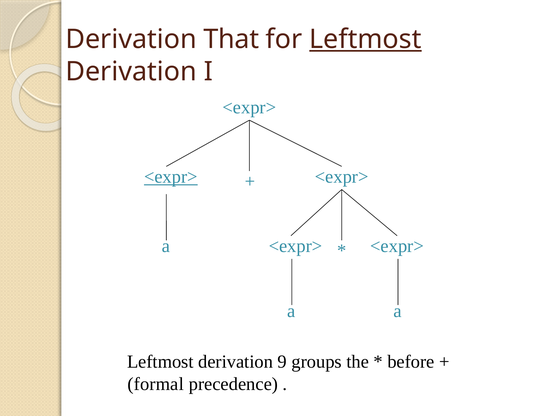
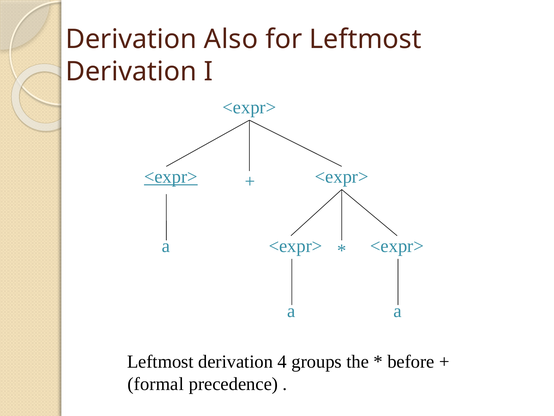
That: That -> Also (231, 39)
Leftmost underline: present -> none (365, 39)
9: 9 -> 4 (282, 361)
